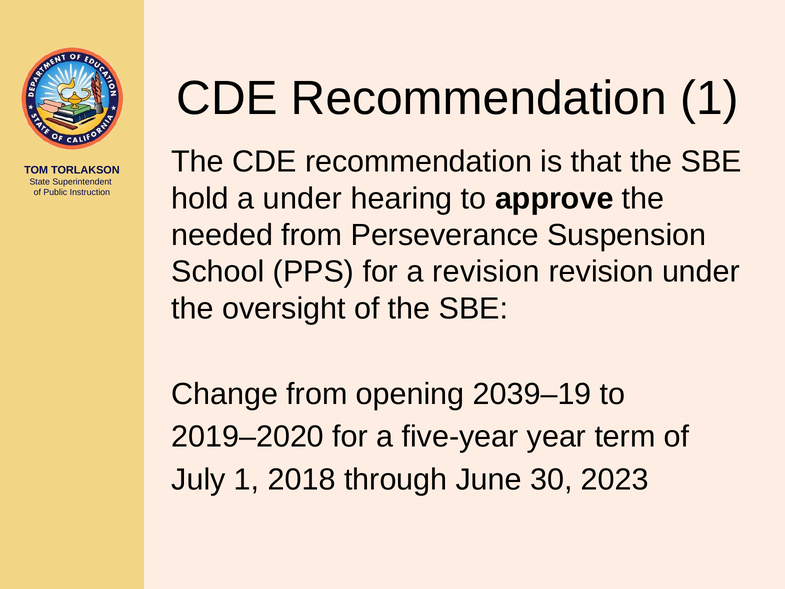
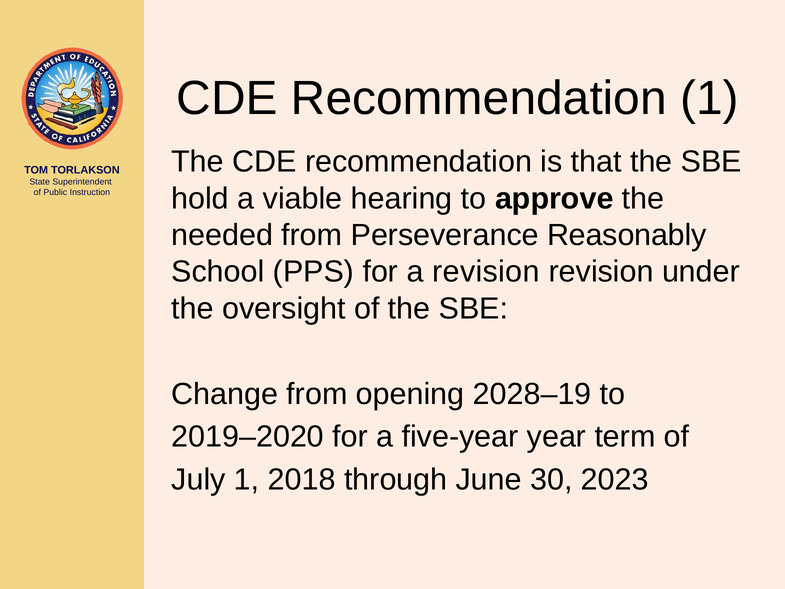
a under: under -> viable (303, 198)
Suspension: Suspension -> Reasonably (627, 235)
2039–19: 2039–19 -> 2028–19 (532, 394)
